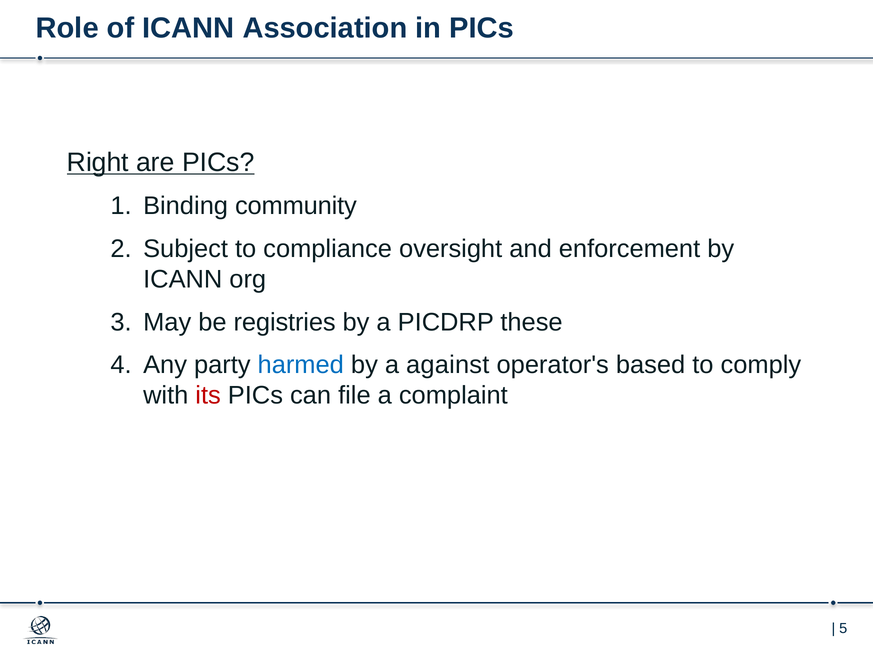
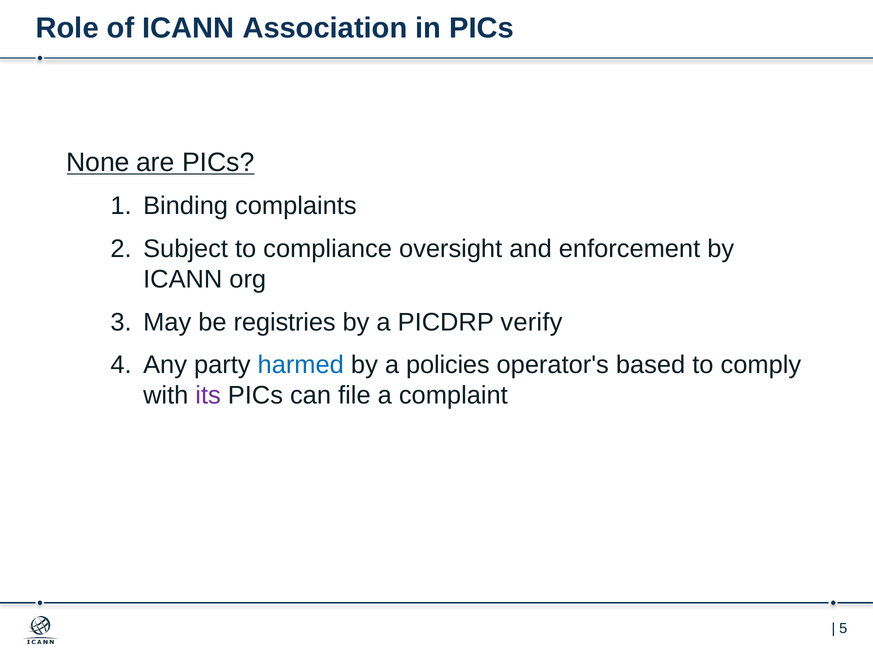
Right: Right -> None (98, 162)
community: community -> complaints (296, 206)
these: these -> verify (531, 322)
against: against -> policies (448, 365)
its colour: red -> purple (208, 396)
